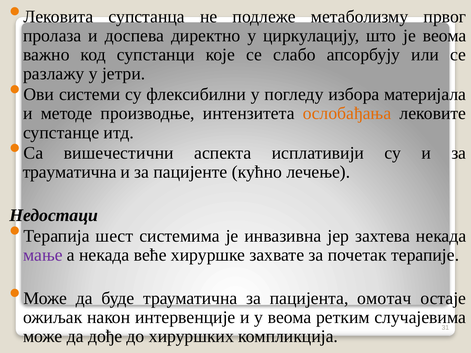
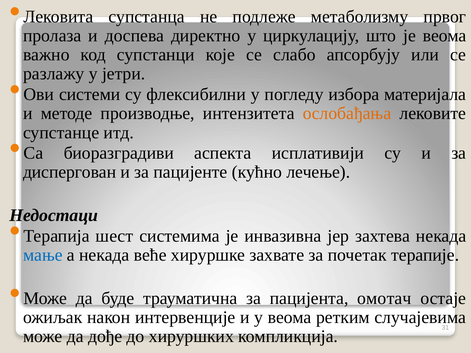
вишечестични: вишечестични -> биоразградиви (119, 153)
трауматична: трауматична -> диспергован (70, 172)
мање colour: purple -> blue (43, 255)
